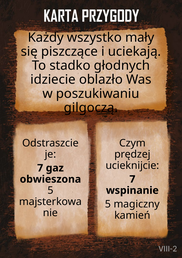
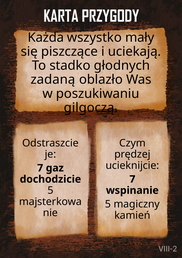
Każdy: Każdy -> Każda (46, 38)
idziecie: idziecie -> zadaną (53, 80)
obwieszona: obwieszona -> dochodzicie (50, 180)
